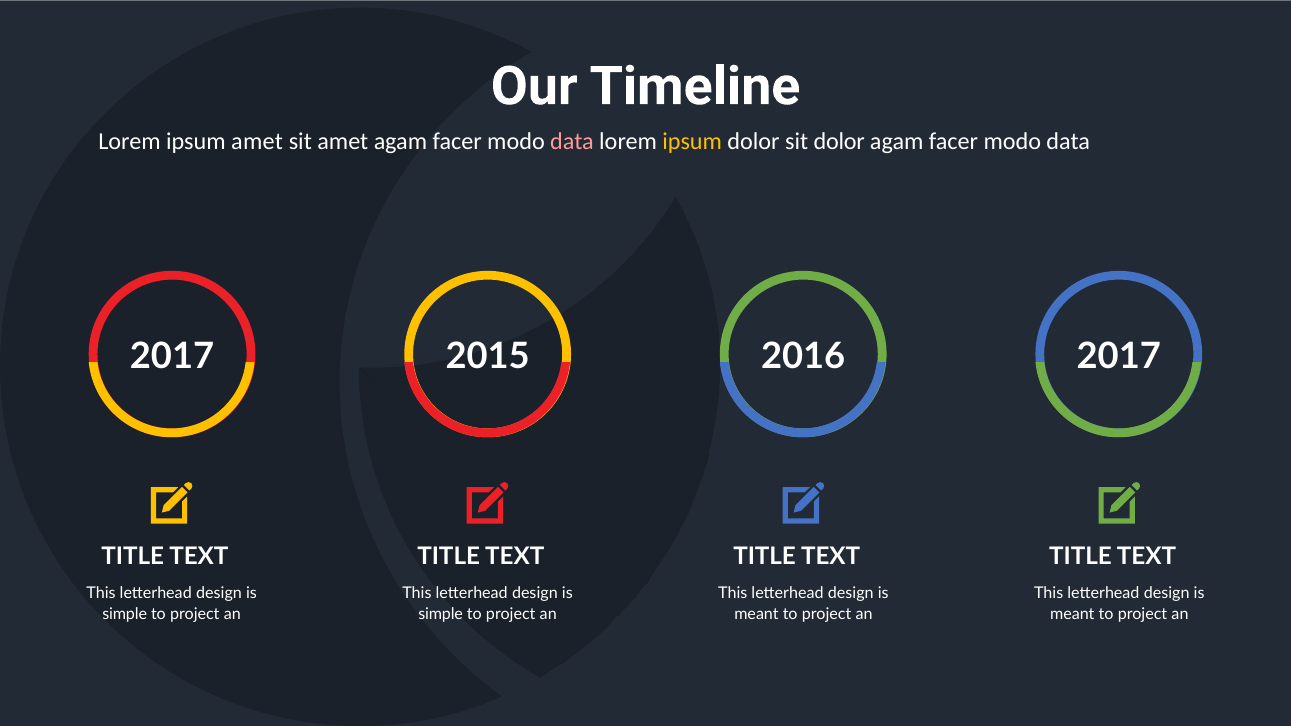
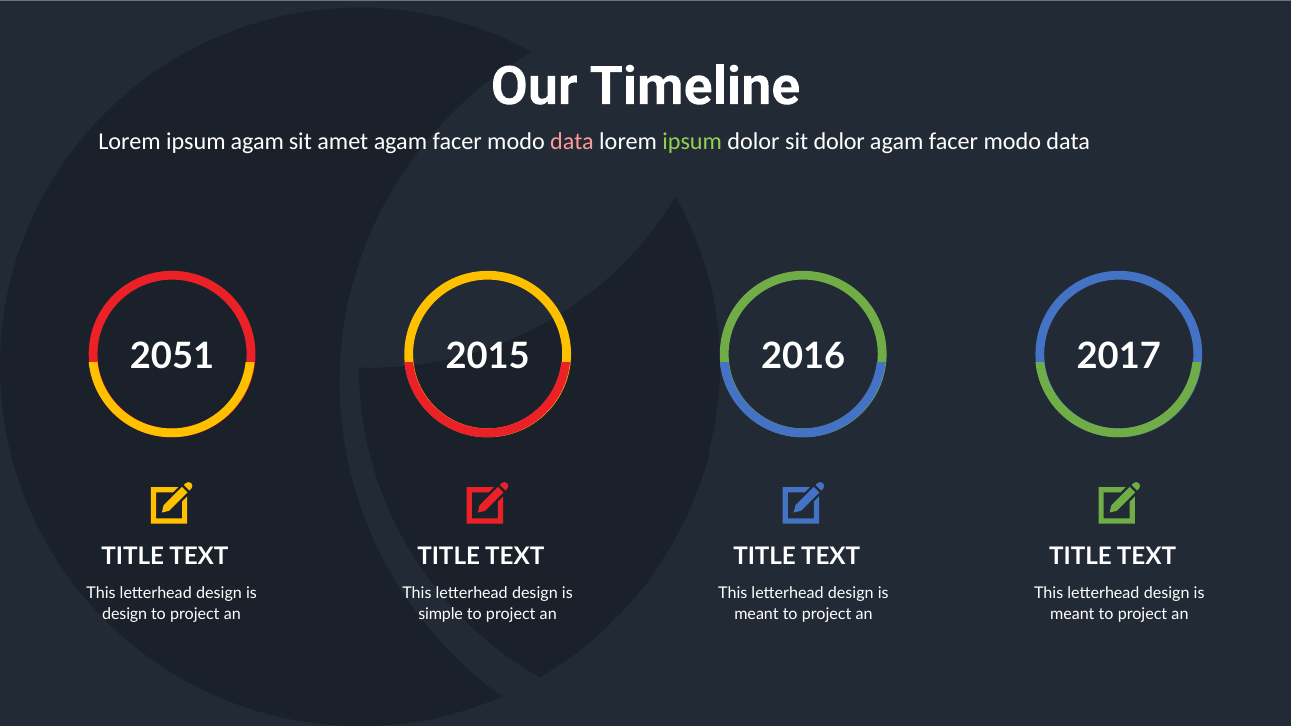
ipsum amet: amet -> agam (257, 141)
ipsum colour: yellow -> light green (692, 141)
2017: 2017 -> 2051 (172, 356)
simple: simple -> design (125, 615)
